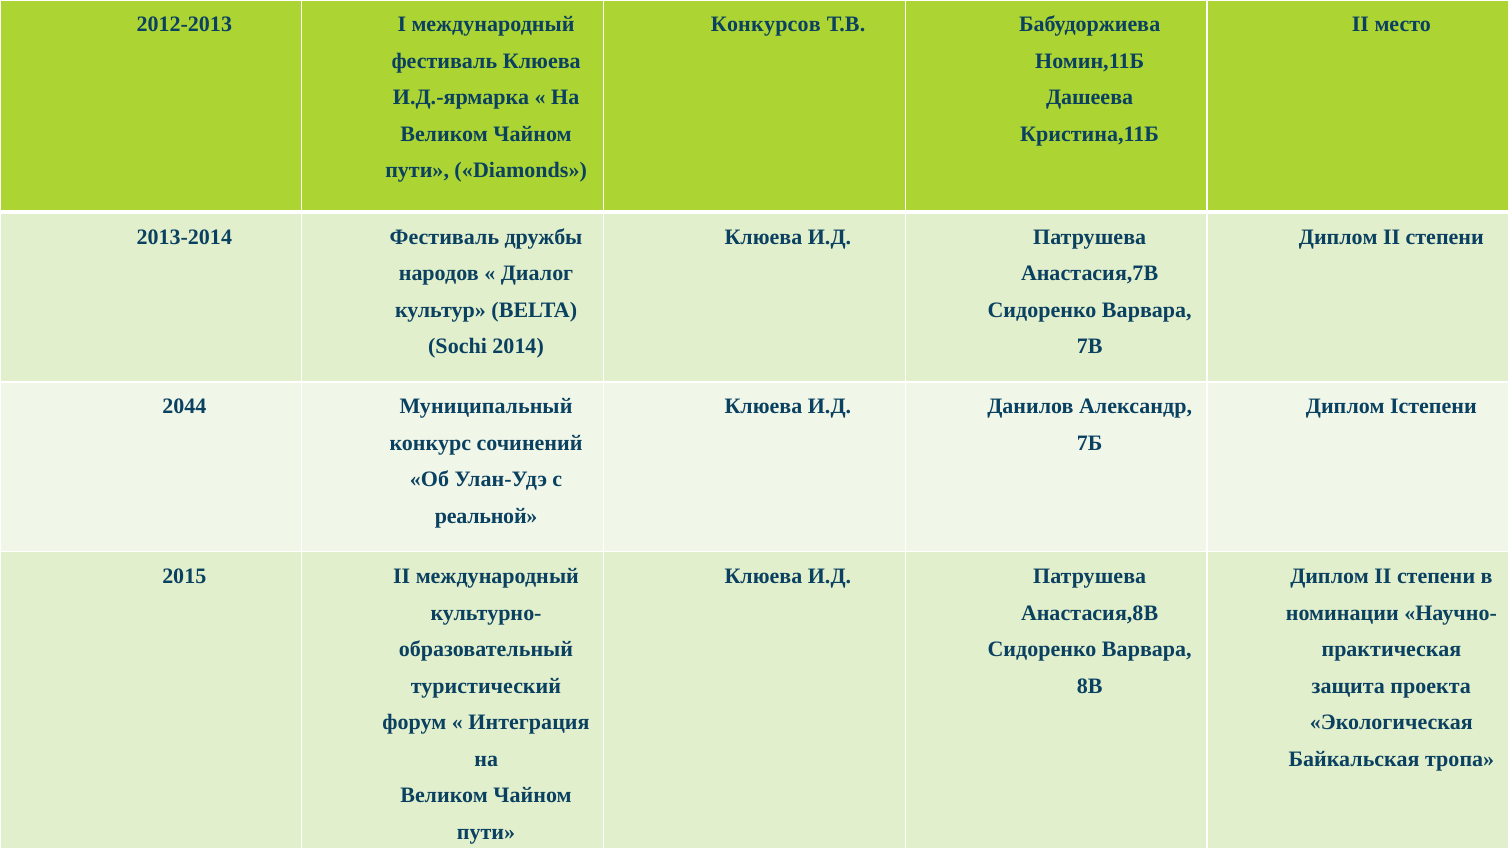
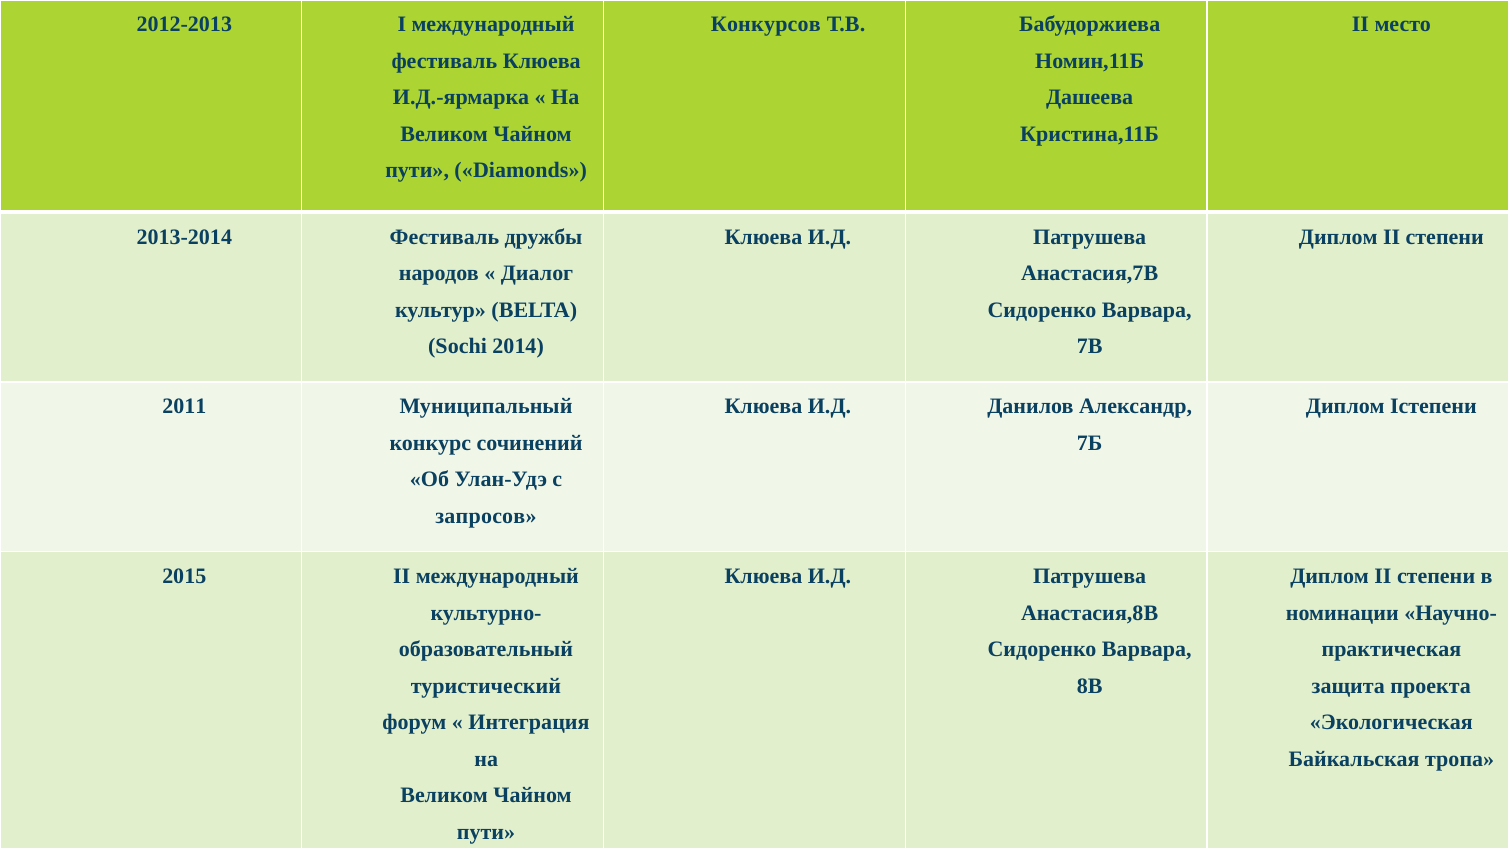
2044: 2044 -> 2011 (184, 406)
реальной: реальной -> запросов (486, 516)
